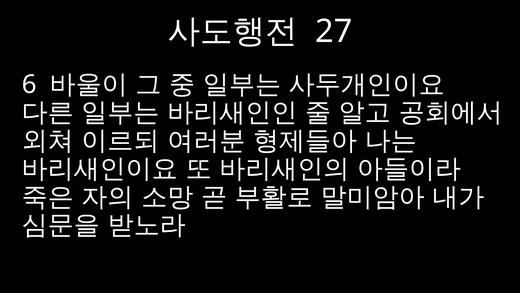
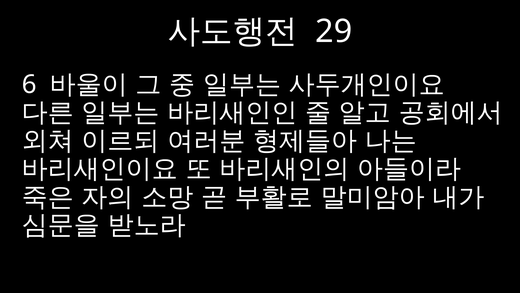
27: 27 -> 29 (334, 31)
